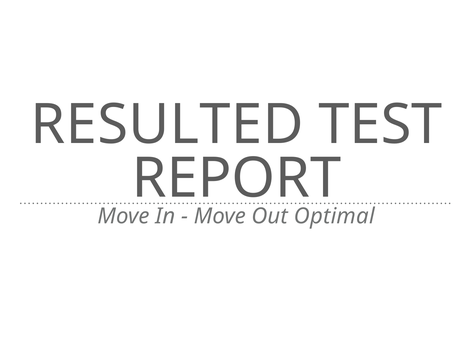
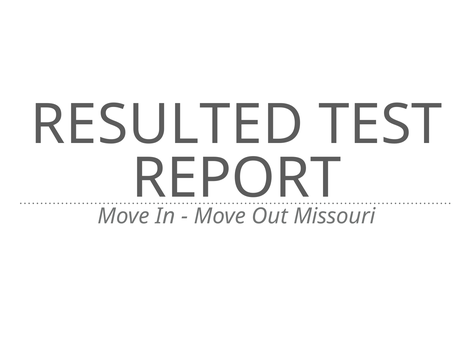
Optimal: Optimal -> Missouri (335, 216)
